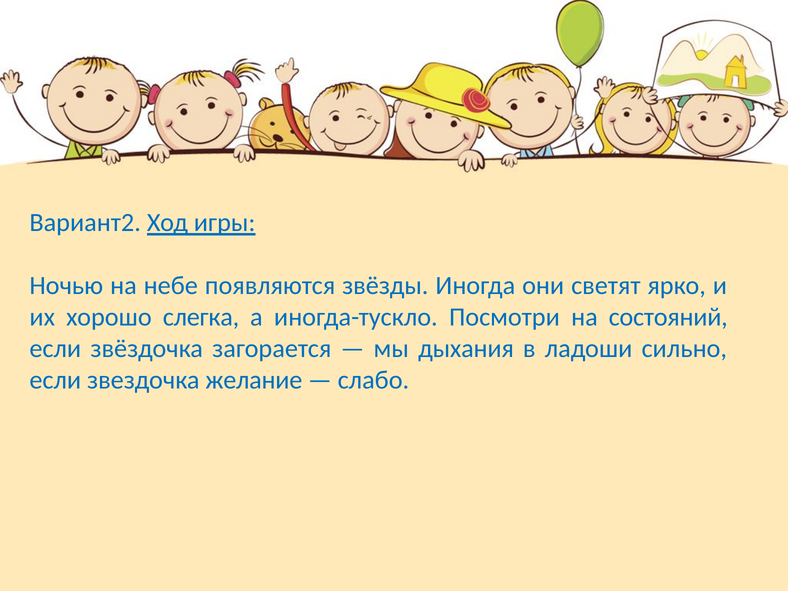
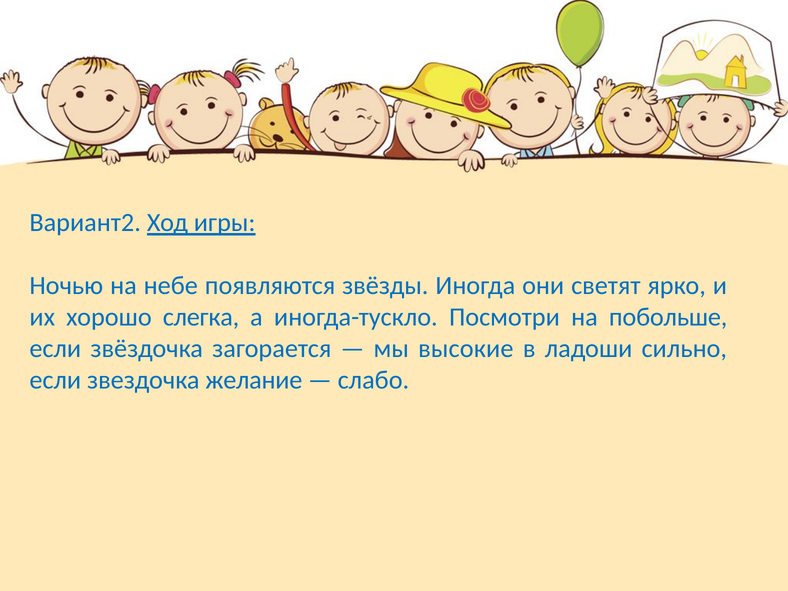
состояний: состояний -> побольше (668, 317)
дыхания: дыхания -> высокие (466, 349)
